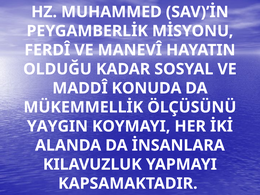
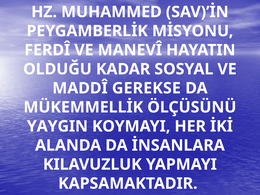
KONUDA: KONUDA -> GEREKSE (146, 88)
